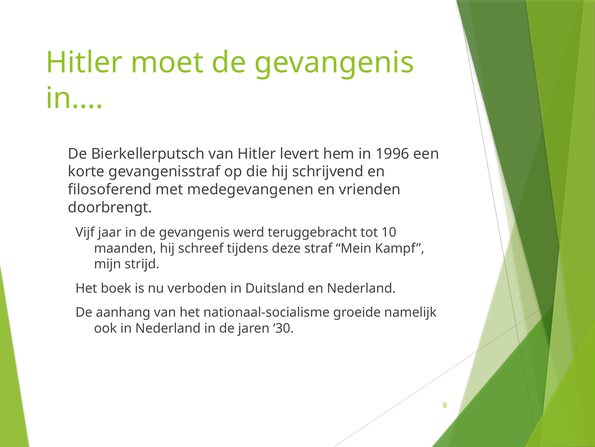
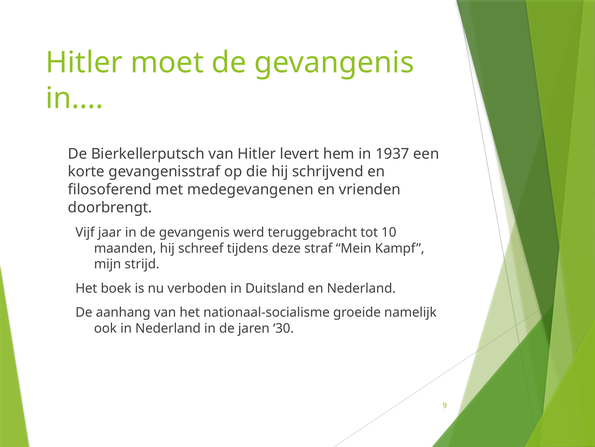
1996: 1996 -> 1937 (392, 154)
